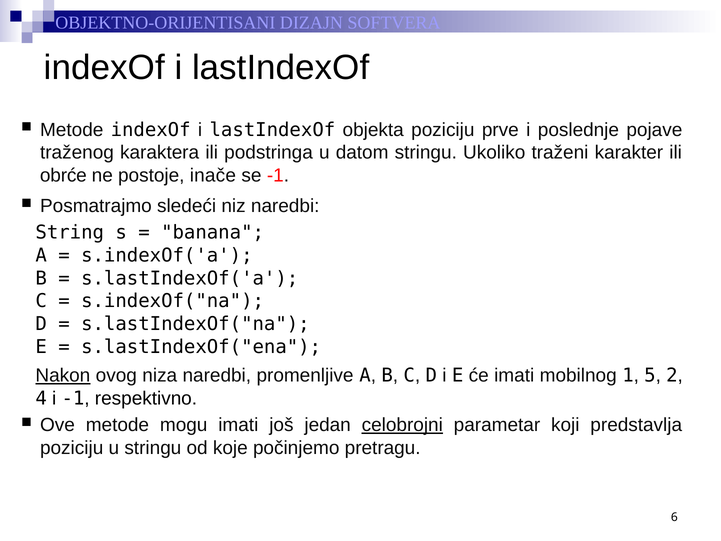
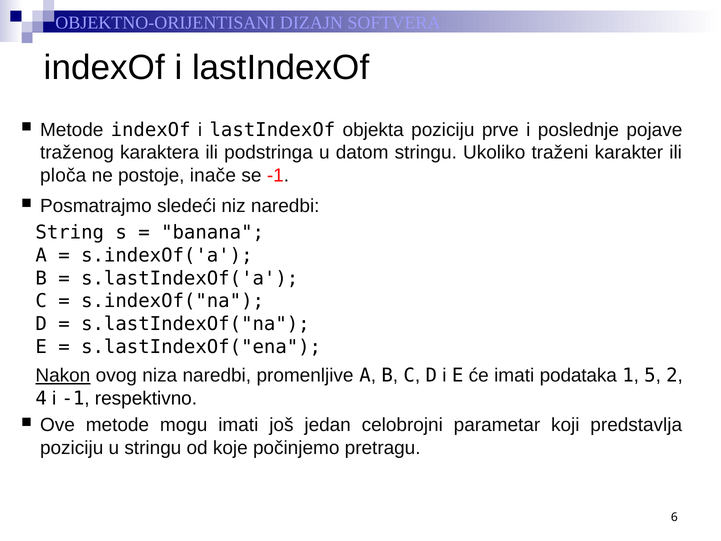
obrće: obrće -> ploča (63, 175)
mobilnog: mobilnog -> podataka (578, 375)
celobrojni underline: present -> none (402, 425)
